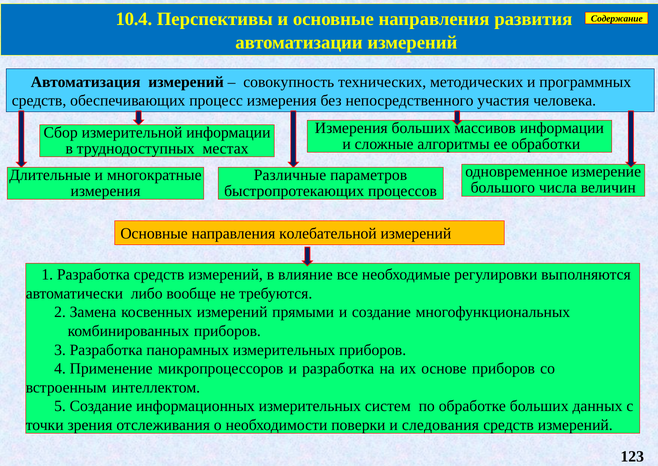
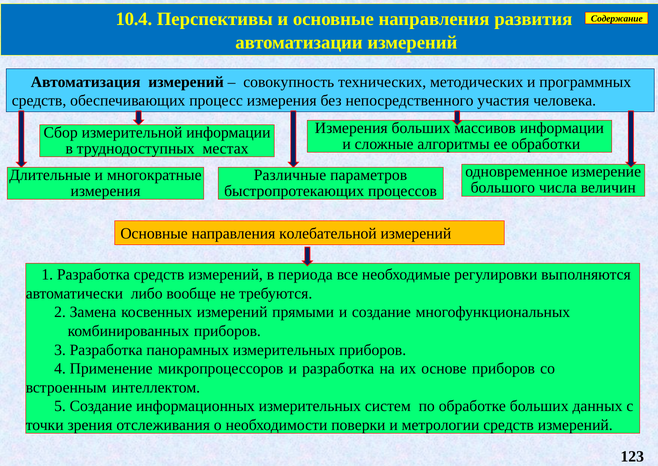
влияние: влияние -> периода (305, 274)
следования: следования -> метрологии (441, 424)
